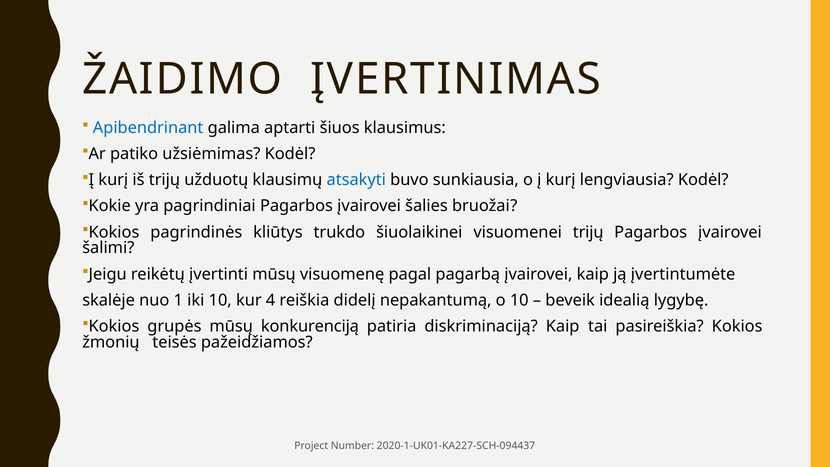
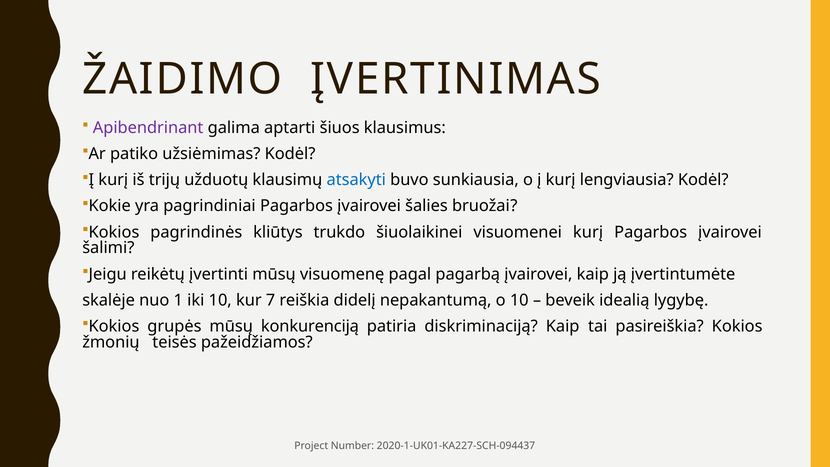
Apibendrinant colour: blue -> purple (148, 128)
visuomenei trijų: trijų -> kurį (588, 232)
4: 4 -> 7 (271, 300)
